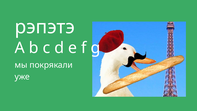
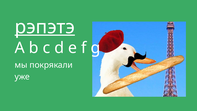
рэпэтэ underline: none -> present (45, 27)
